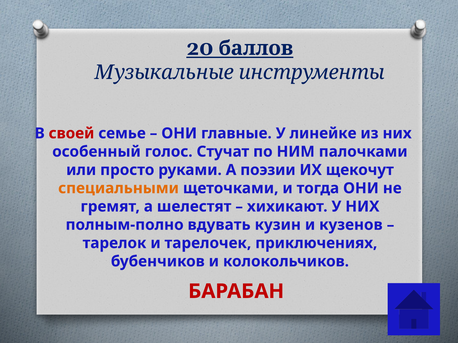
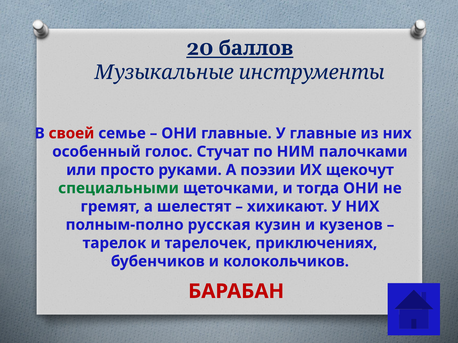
У линейке: линейке -> главные (323, 134)
специальными colour: orange -> green (119, 188)
вдувать: вдувать -> русская (219, 225)
